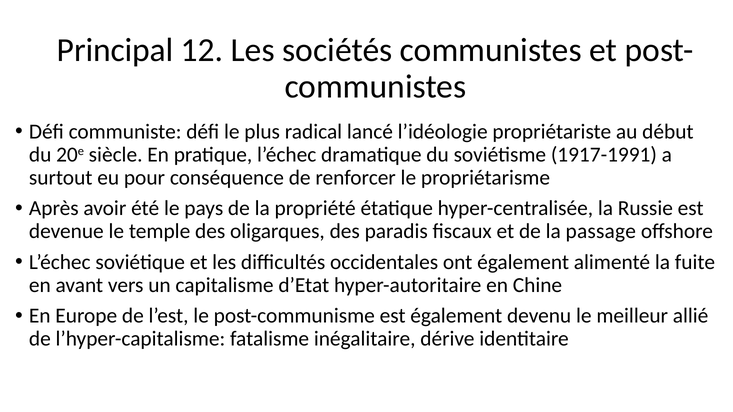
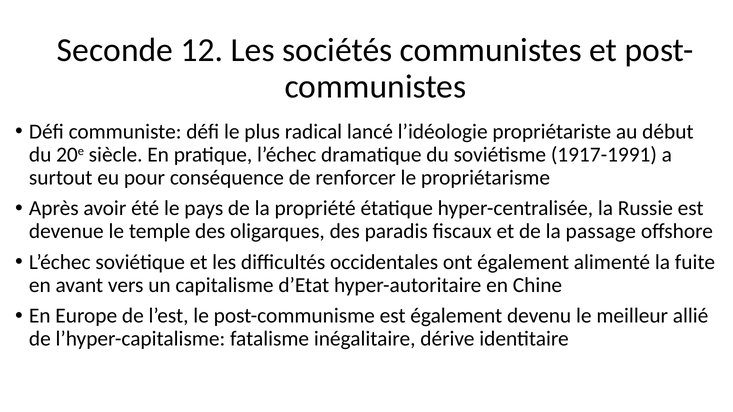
Principal: Principal -> Seconde (115, 50)
